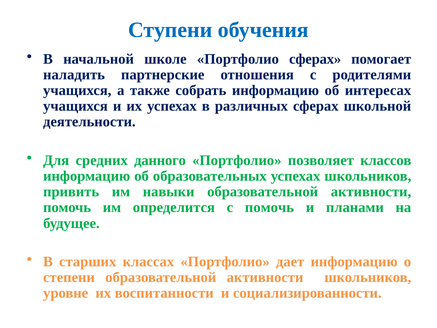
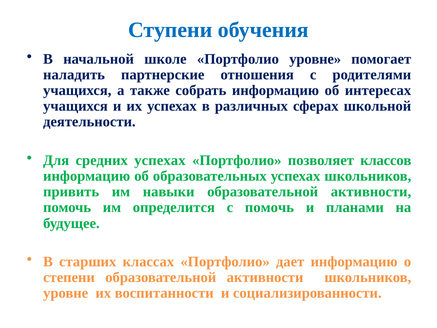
Портфолио сферах: сферах -> уровне (315, 59)
средних данного: данного -> успехах (160, 160)
